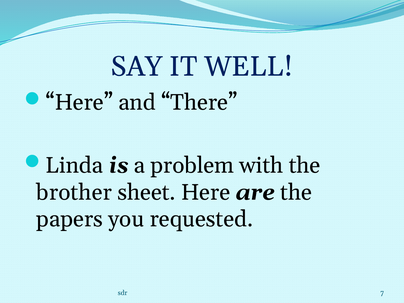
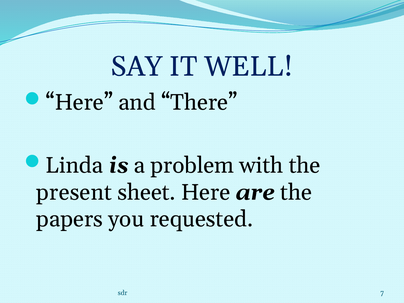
brother: brother -> present (74, 192)
